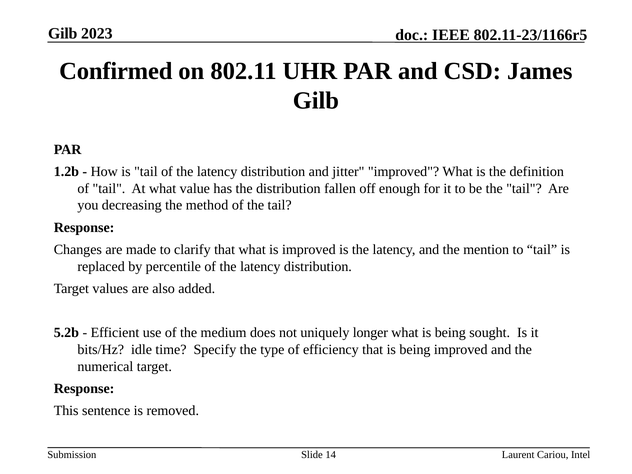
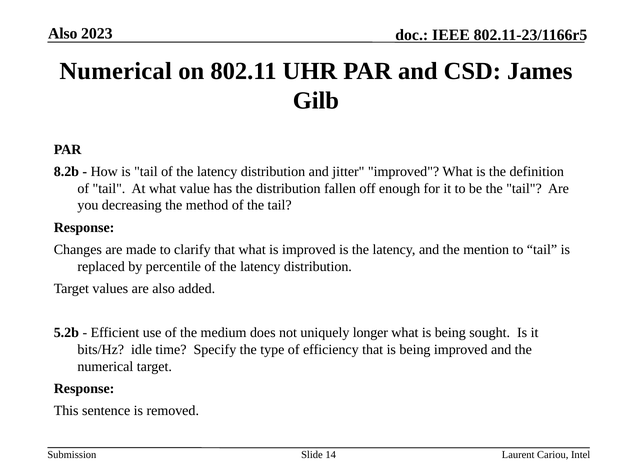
Gilb: Gilb -> Also (63, 34)
Confirmed: Confirmed -> Numerical (116, 71)
1.2b: 1.2b -> 8.2b (66, 172)
